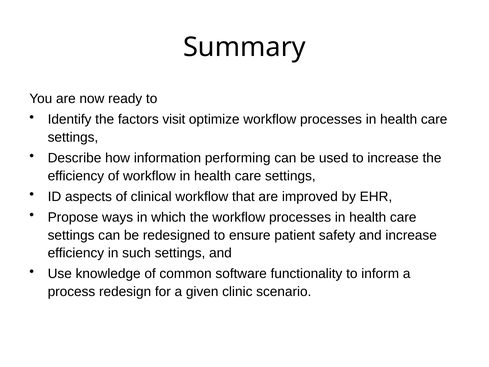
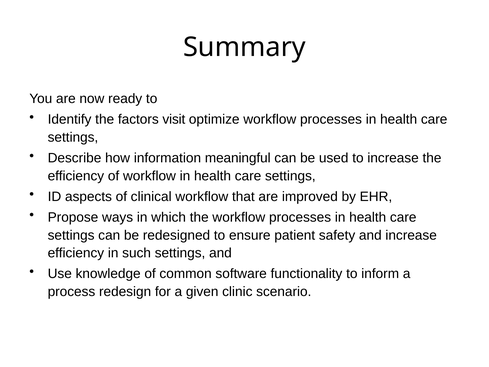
performing: performing -> meaningful (238, 158)
